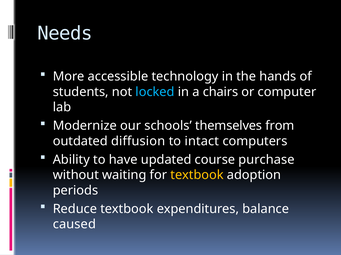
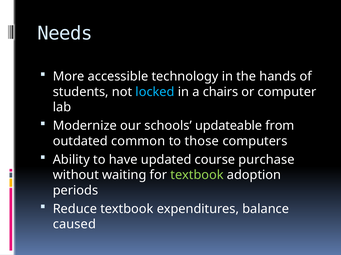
themselves: themselves -> updateable (229, 126)
diffusion: diffusion -> common (138, 142)
intact: intact -> those (202, 142)
textbook colour: yellow -> light green (197, 176)
